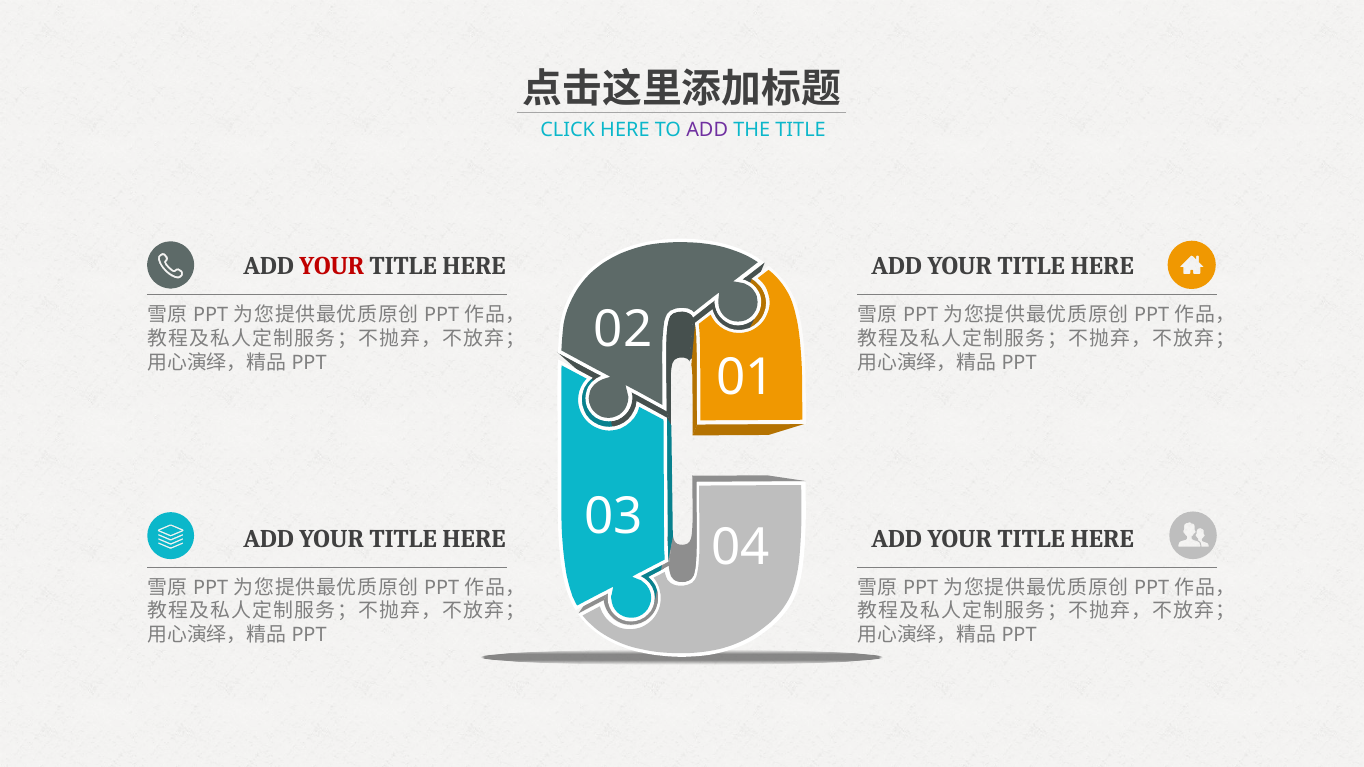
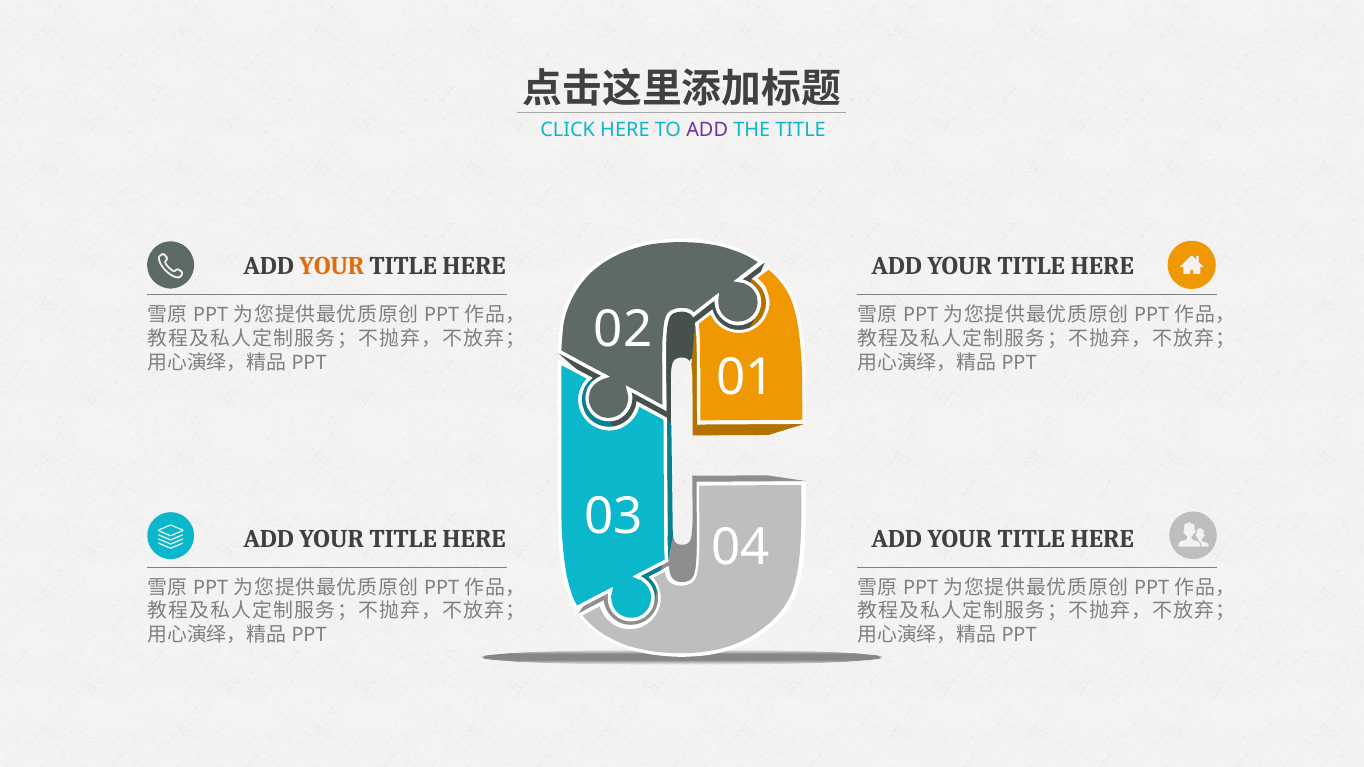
YOUR colour: red -> orange (332, 267)
